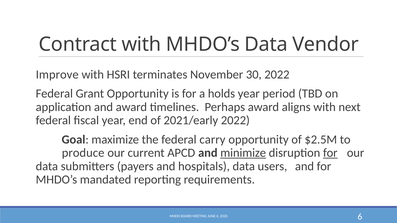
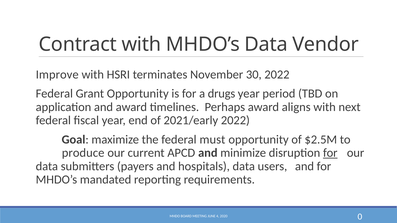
holds: holds -> drugs (222, 94)
carry: carry -> must (212, 140)
minimize underline: present -> none (243, 153)
6: 6 -> 0 (360, 217)
